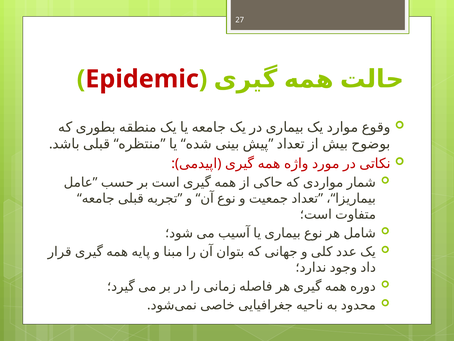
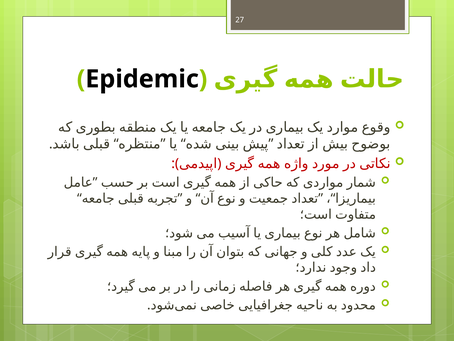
Epidemic colour: red -> black (142, 79)
